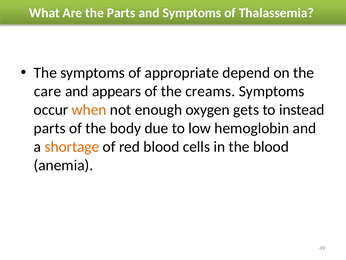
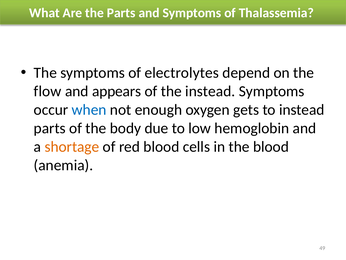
appropriate: appropriate -> electrolytes (182, 73)
care: care -> flow (48, 91)
the creams: creams -> instead (210, 91)
when colour: orange -> blue (89, 109)
